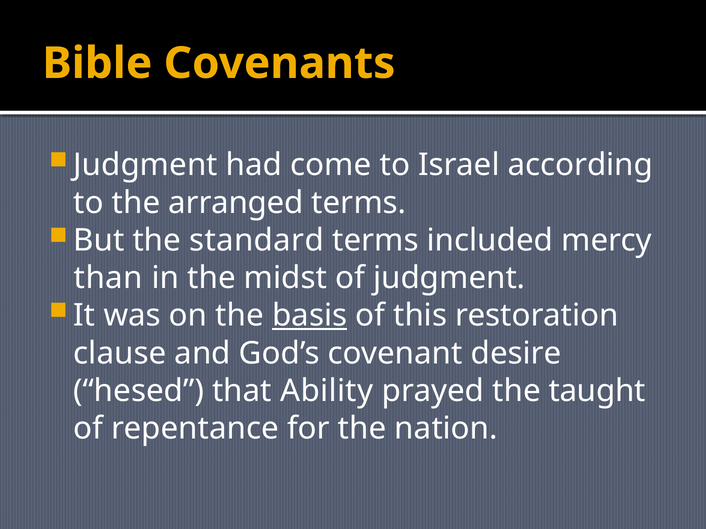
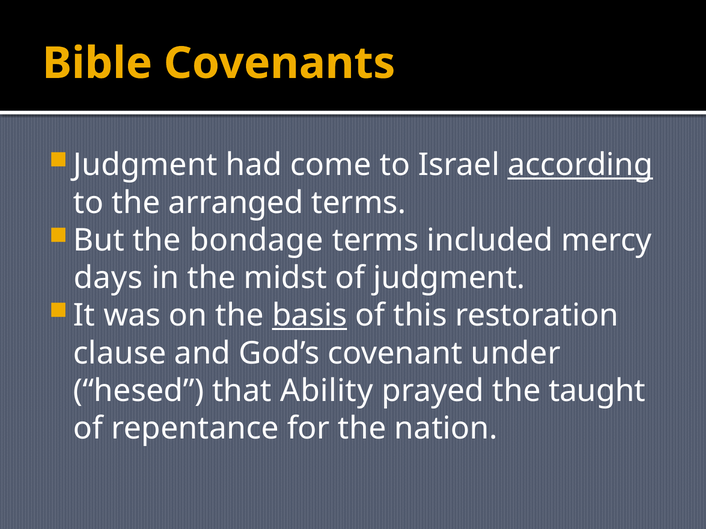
according underline: none -> present (580, 165)
standard: standard -> bondage (256, 241)
than: than -> days (108, 278)
desire: desire -> under (516, 354)
